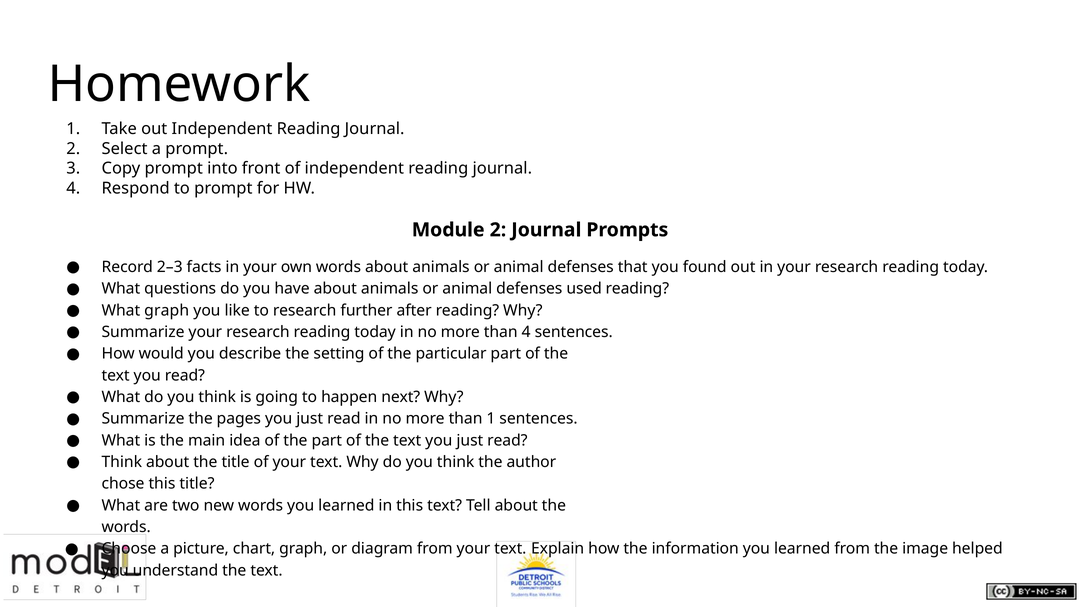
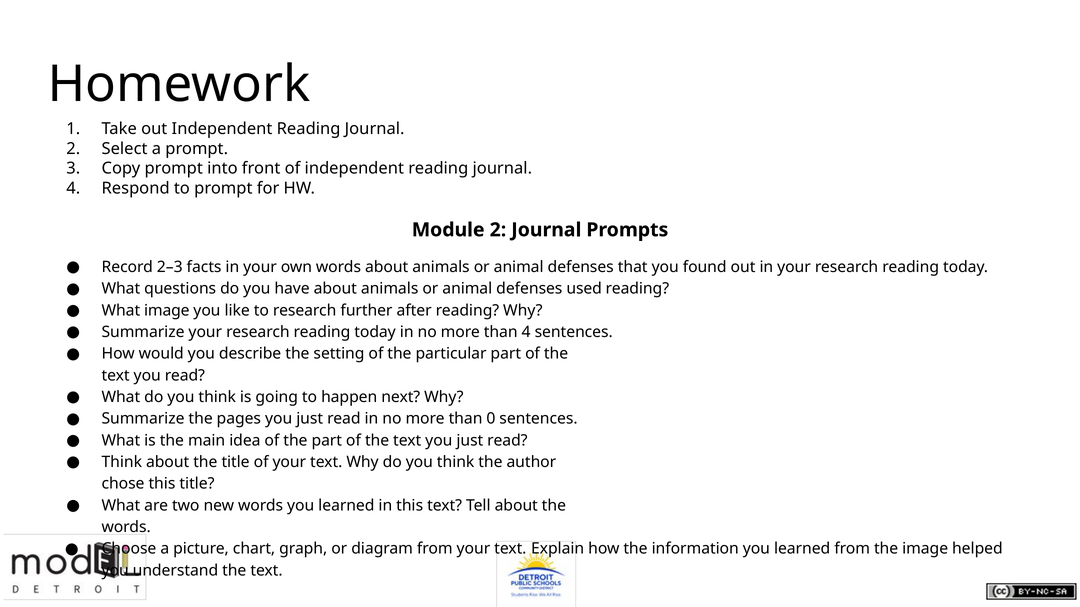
What graph: graph -> image (167, 311)
than 1: 1 -> 0 (491, 419)
